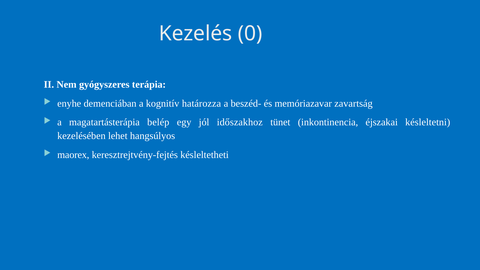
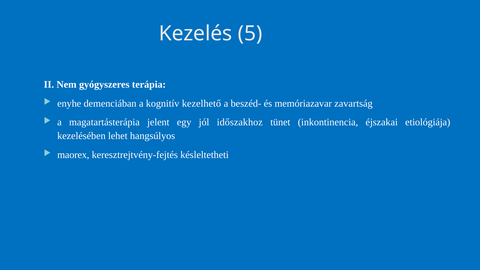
0: 0 -> 5 (250, 34)
határozza: határozza -> kezelhető (201, 103)
belép: belép -> jelent (158, 122)
késleltetni: késleltetni -> etiológiája (428, 122)
